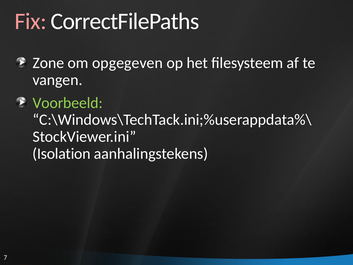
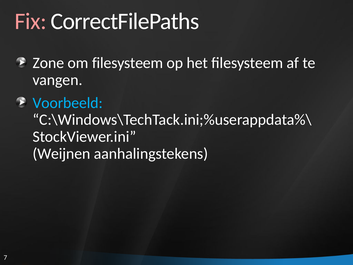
om opgegeven: opgegeven -> filesysteem (128, 63)
Voorbeeld colour: light green -> light blue (68, 103)
Isolation: Isolation -> Weijnen (61, 154)
